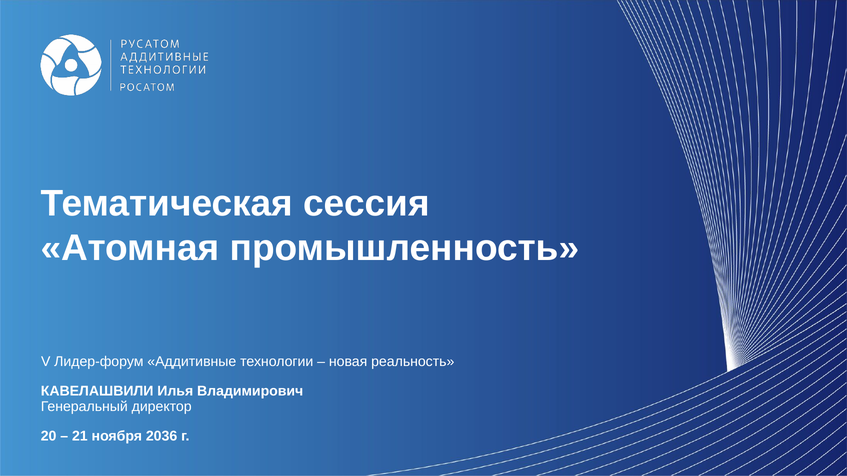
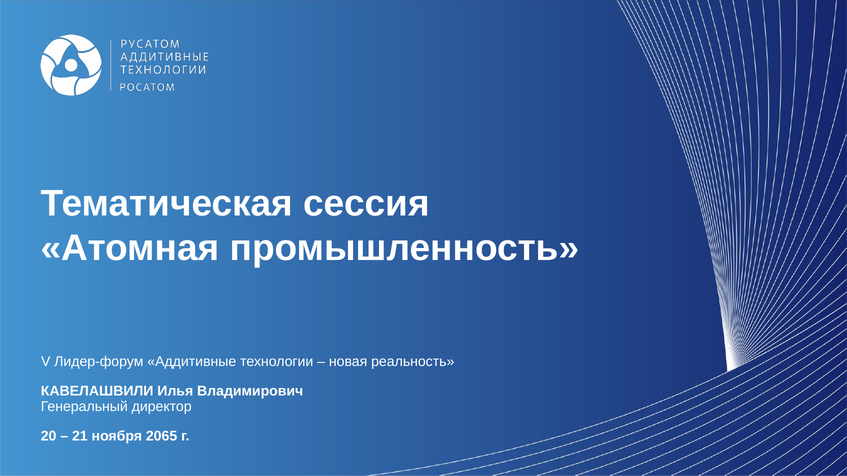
2036: 2036 -> 2065 (162, 437)
